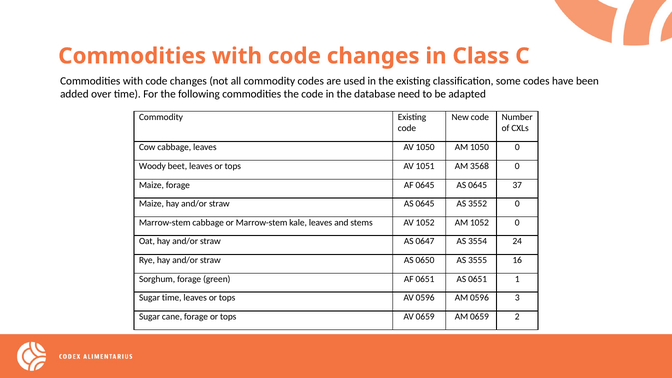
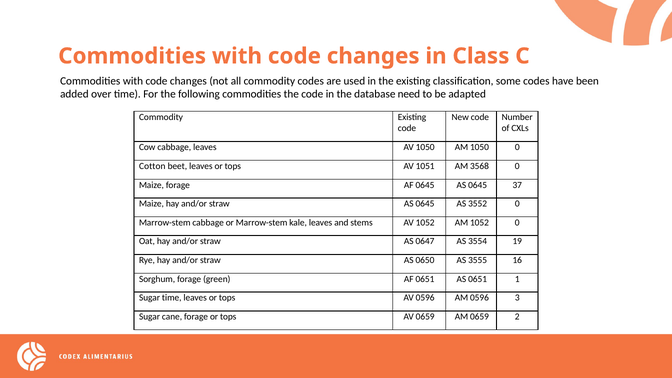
Woody: Woody -> Cotton (152, 166)
24: 24 -> 19 (517, 241)
